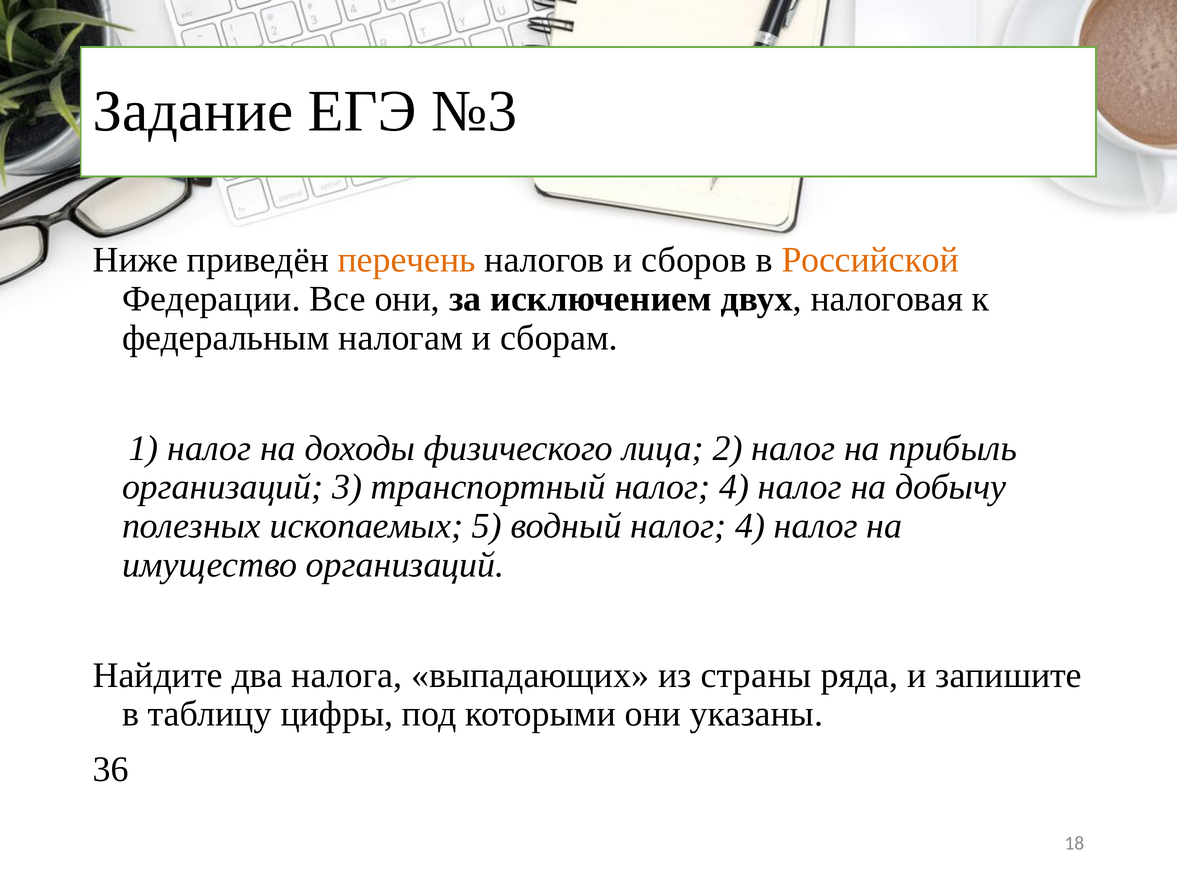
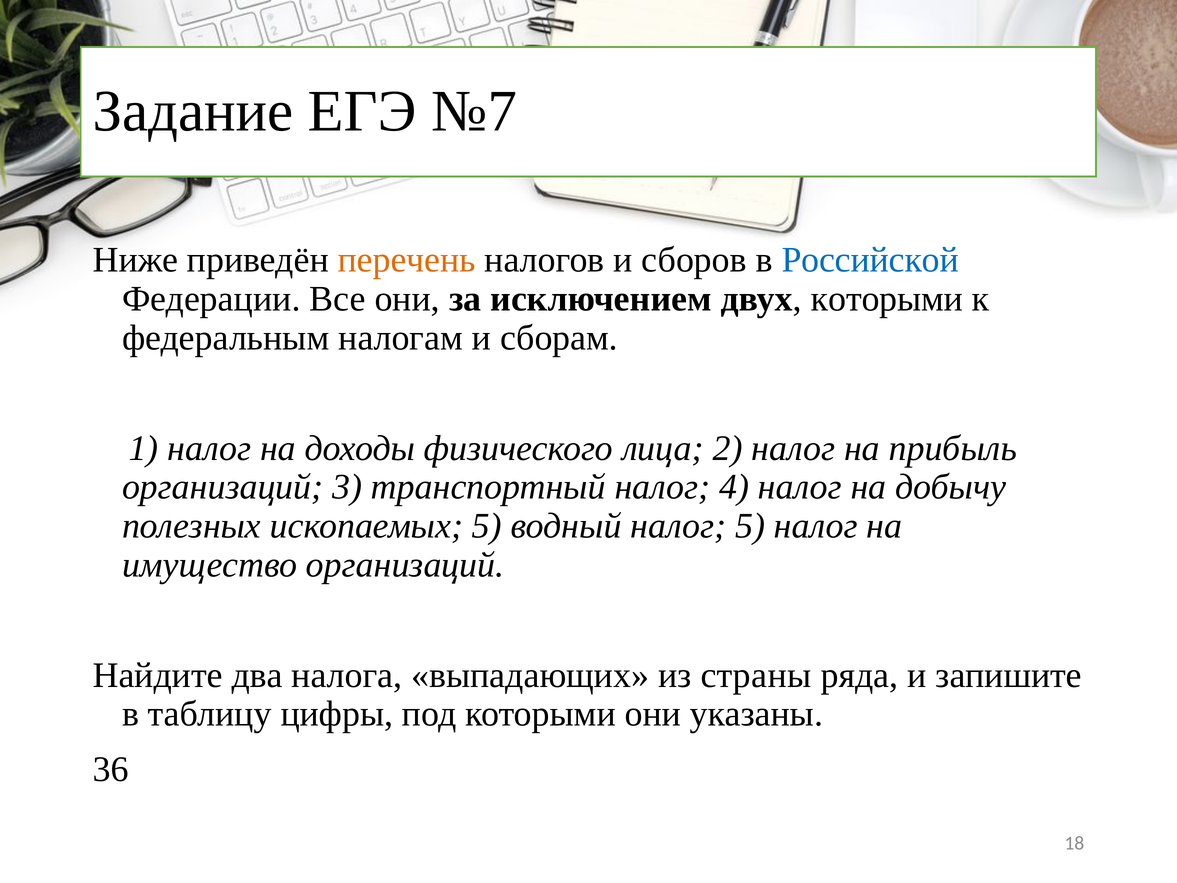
№3: №3 -> №7 (474, 111)
Российской colour: orange -> blue (870, 260)
двух налоговая: налоговая -> которыми (887, 299)
водный налог 4: 4 -> 5 (750, 526)
